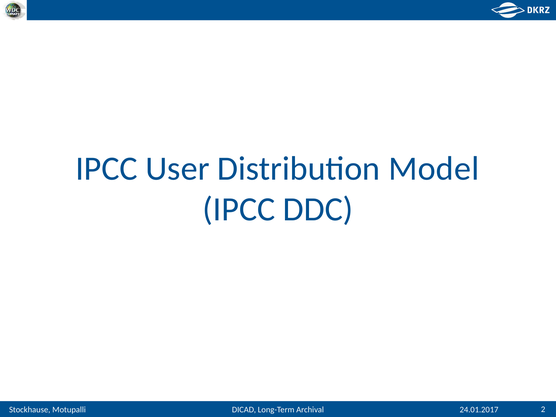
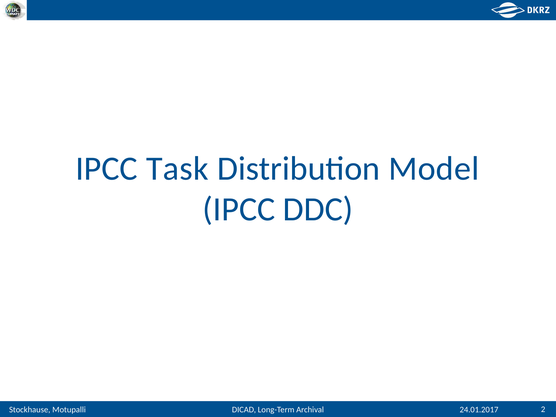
User: User -> Task (177, 169)
